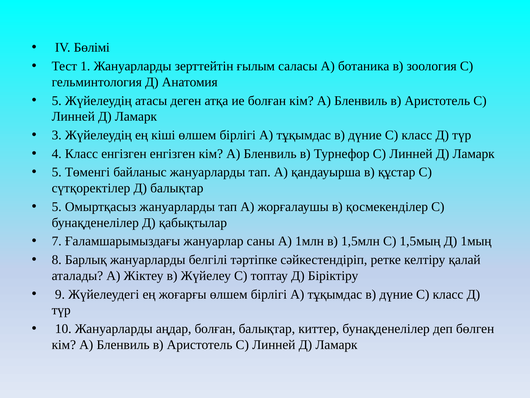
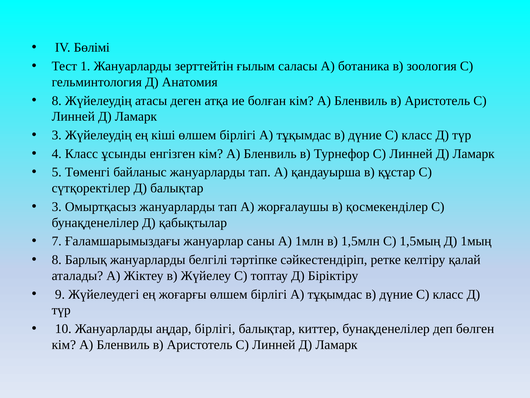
5: 5 -> 8 (57, 101)
Класс енгізген: енгізген -> ұсынды (124, 154)
5: 5 -> 3 (57, 207)
аңдар болған: болған -> бірлігі (215, 328)
